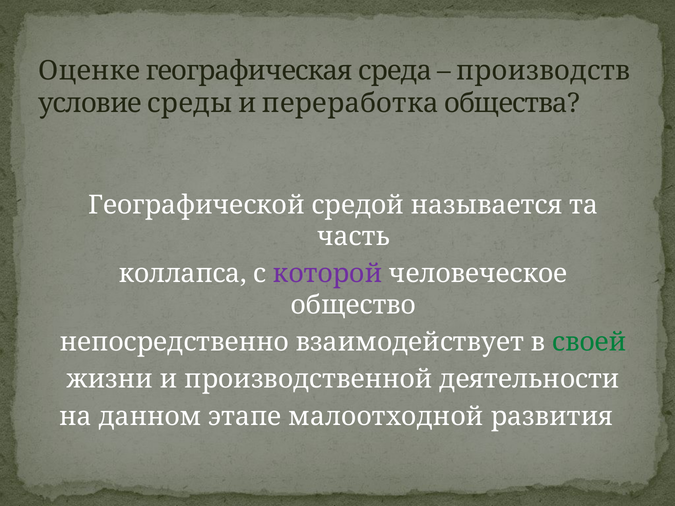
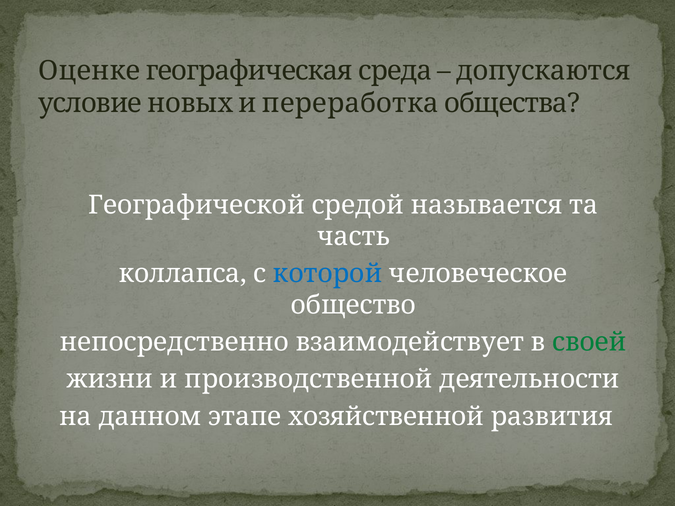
производств: производств -> допускаются (543, 71)
среды: среды -> новых (190, 104)
которой colour: purple -> blue (328, 274)
малоотходной: малоотходной -> хозяйственной (386, 417)
